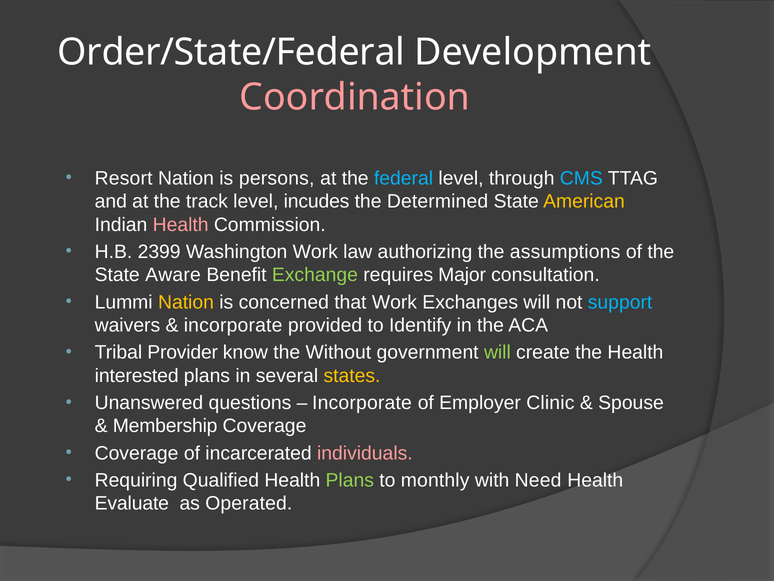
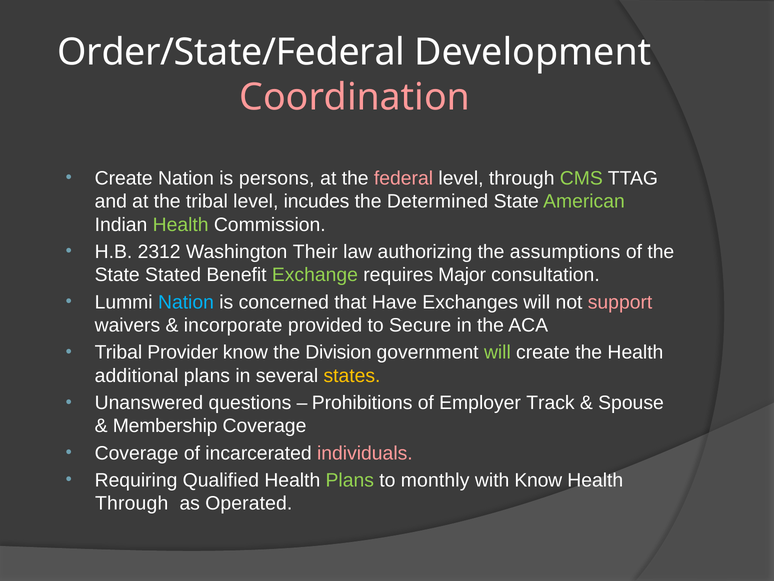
Resort: Resort -> Create (124, 178)
federal colour: light blue -> pink (404, 178)
CMS colour: light blue -> light green (581, 178)
the track: track -> tribal (207, 201)
American colour: yellow -> light green (584, 201)
Health colour: pink -> light green (181, 224)
2399: 2399 -> 2312 (159, 252)
Washington Work: Work -> Their (315, 252)
Aware: Aware -> Stated (173, 275)
Nation colour: yellow -> light blue (186, 302)
that Work: Work -> Have (394, 302)
support colour: light blue -> pink (620, 302)
Identify: Identify -> Secure (420, 325)
Without: Without -> Division (338, 352)
interested: interested -> additional (137, 375)
Incorporate: Incorporate -> Prohibitions (362, 402)
Clinic: Clinic -> Track (550, 402)
with Need: Need -> Know (538, 480)
Evaluate: Evaluate -> Through (132, 503)
